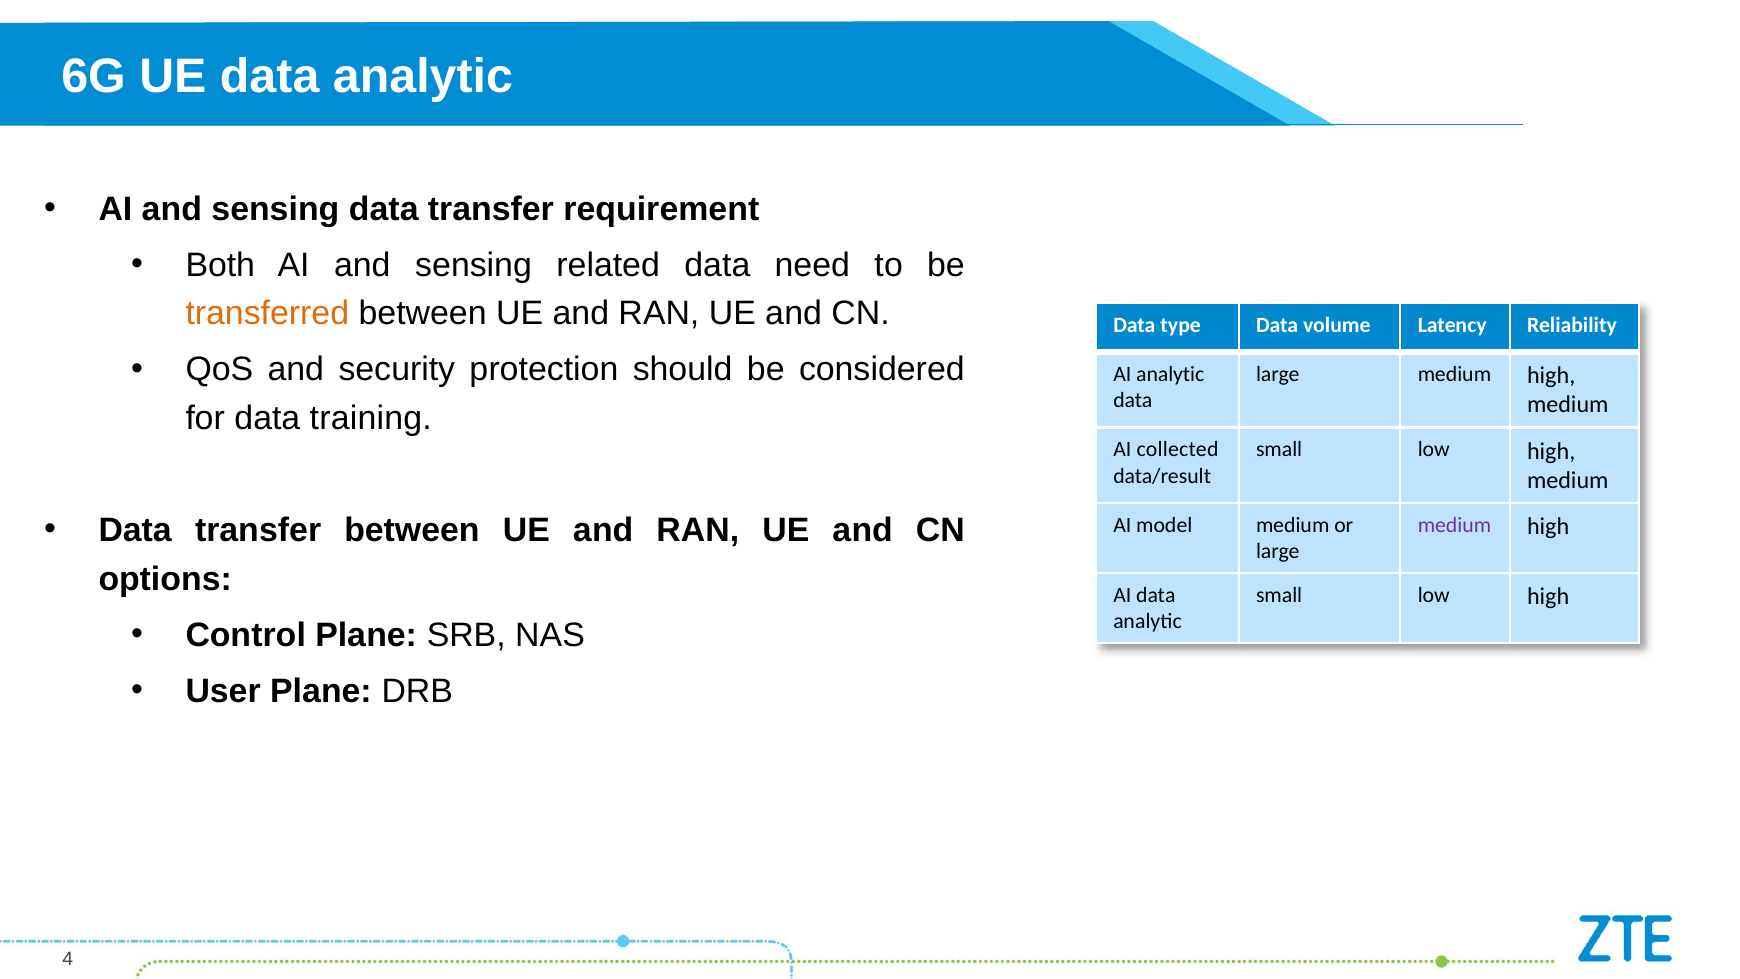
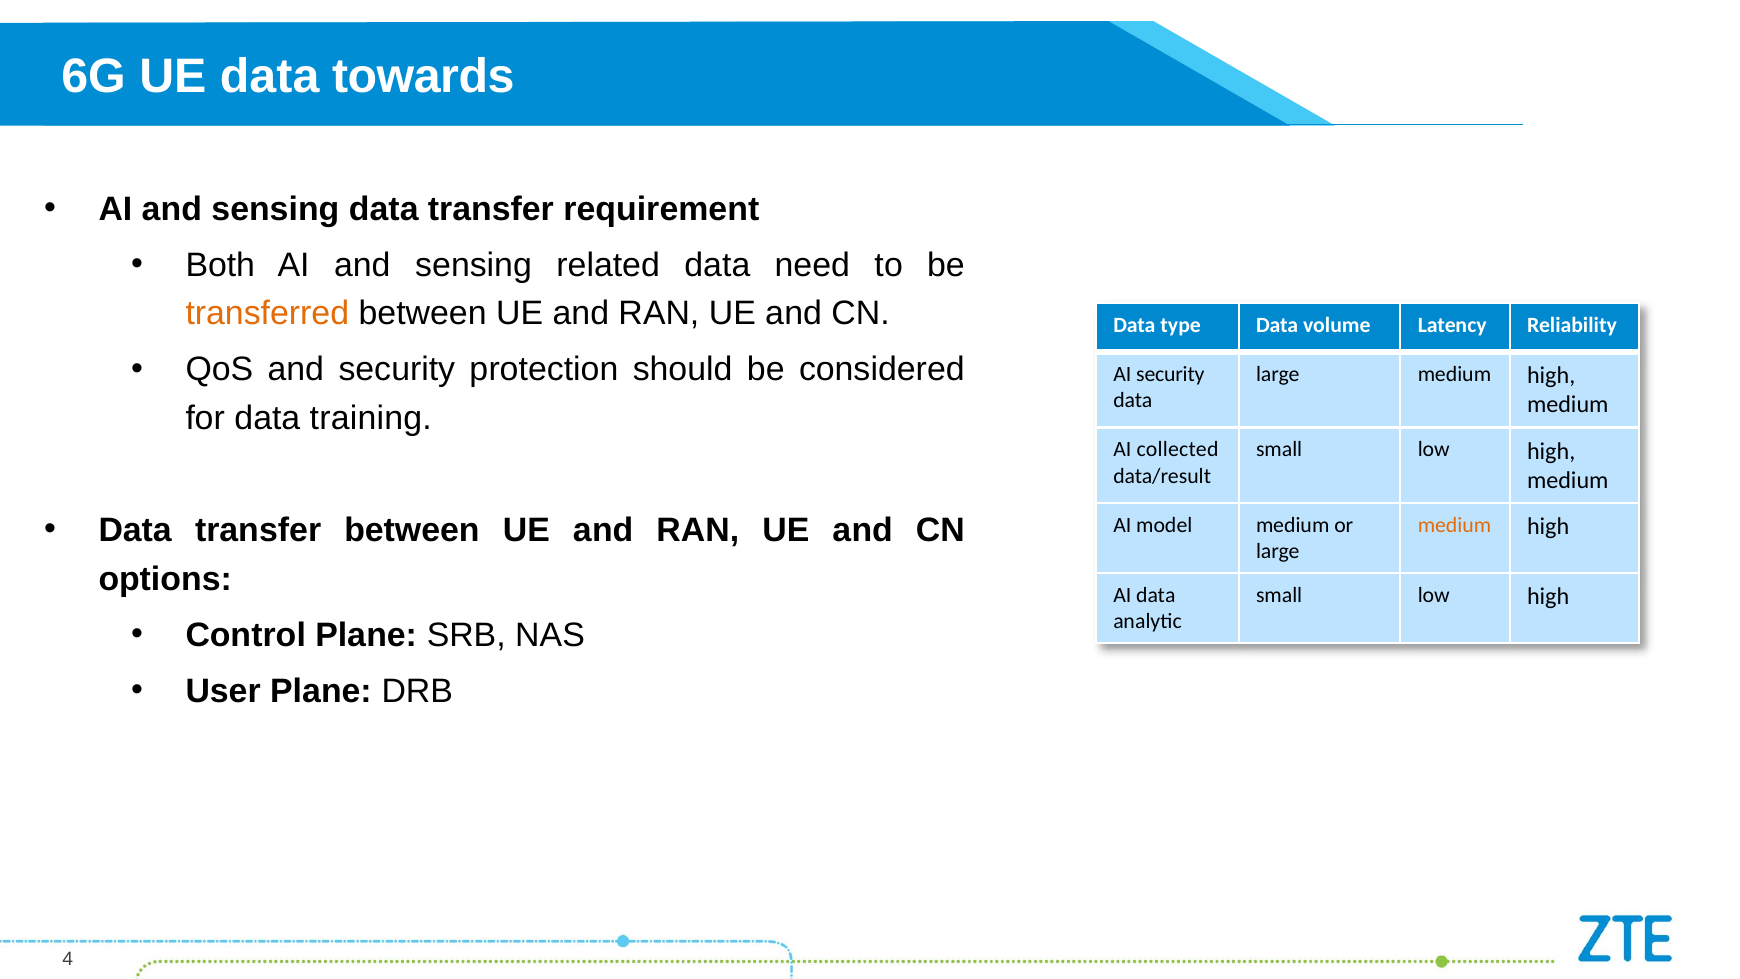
UE data analytic: analytic -> towards (423, 77)
AI analytic: analytic -> security (1170, 374)
medium colour: purple -> orange (1454, 525)
